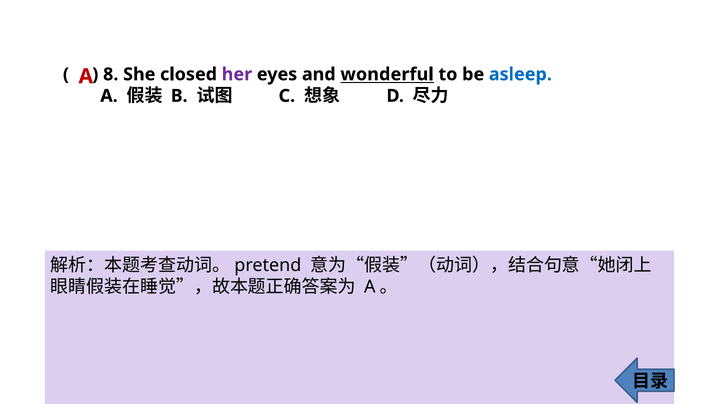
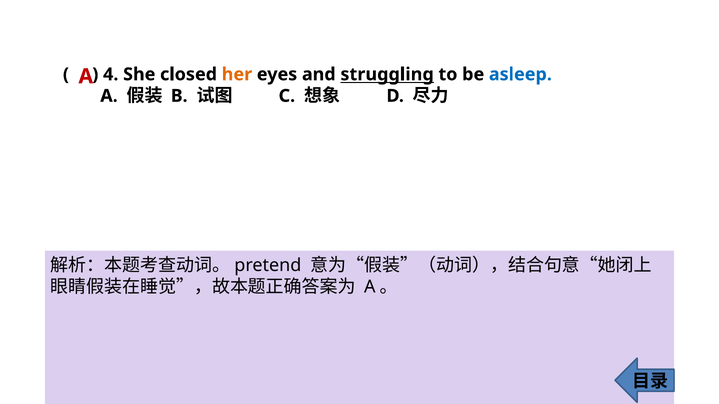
8: 8 -> 4 (111, 74)
her colour: purple -> orange (237, 74)
wonderful: wonderful -> struggling (387, 74)
